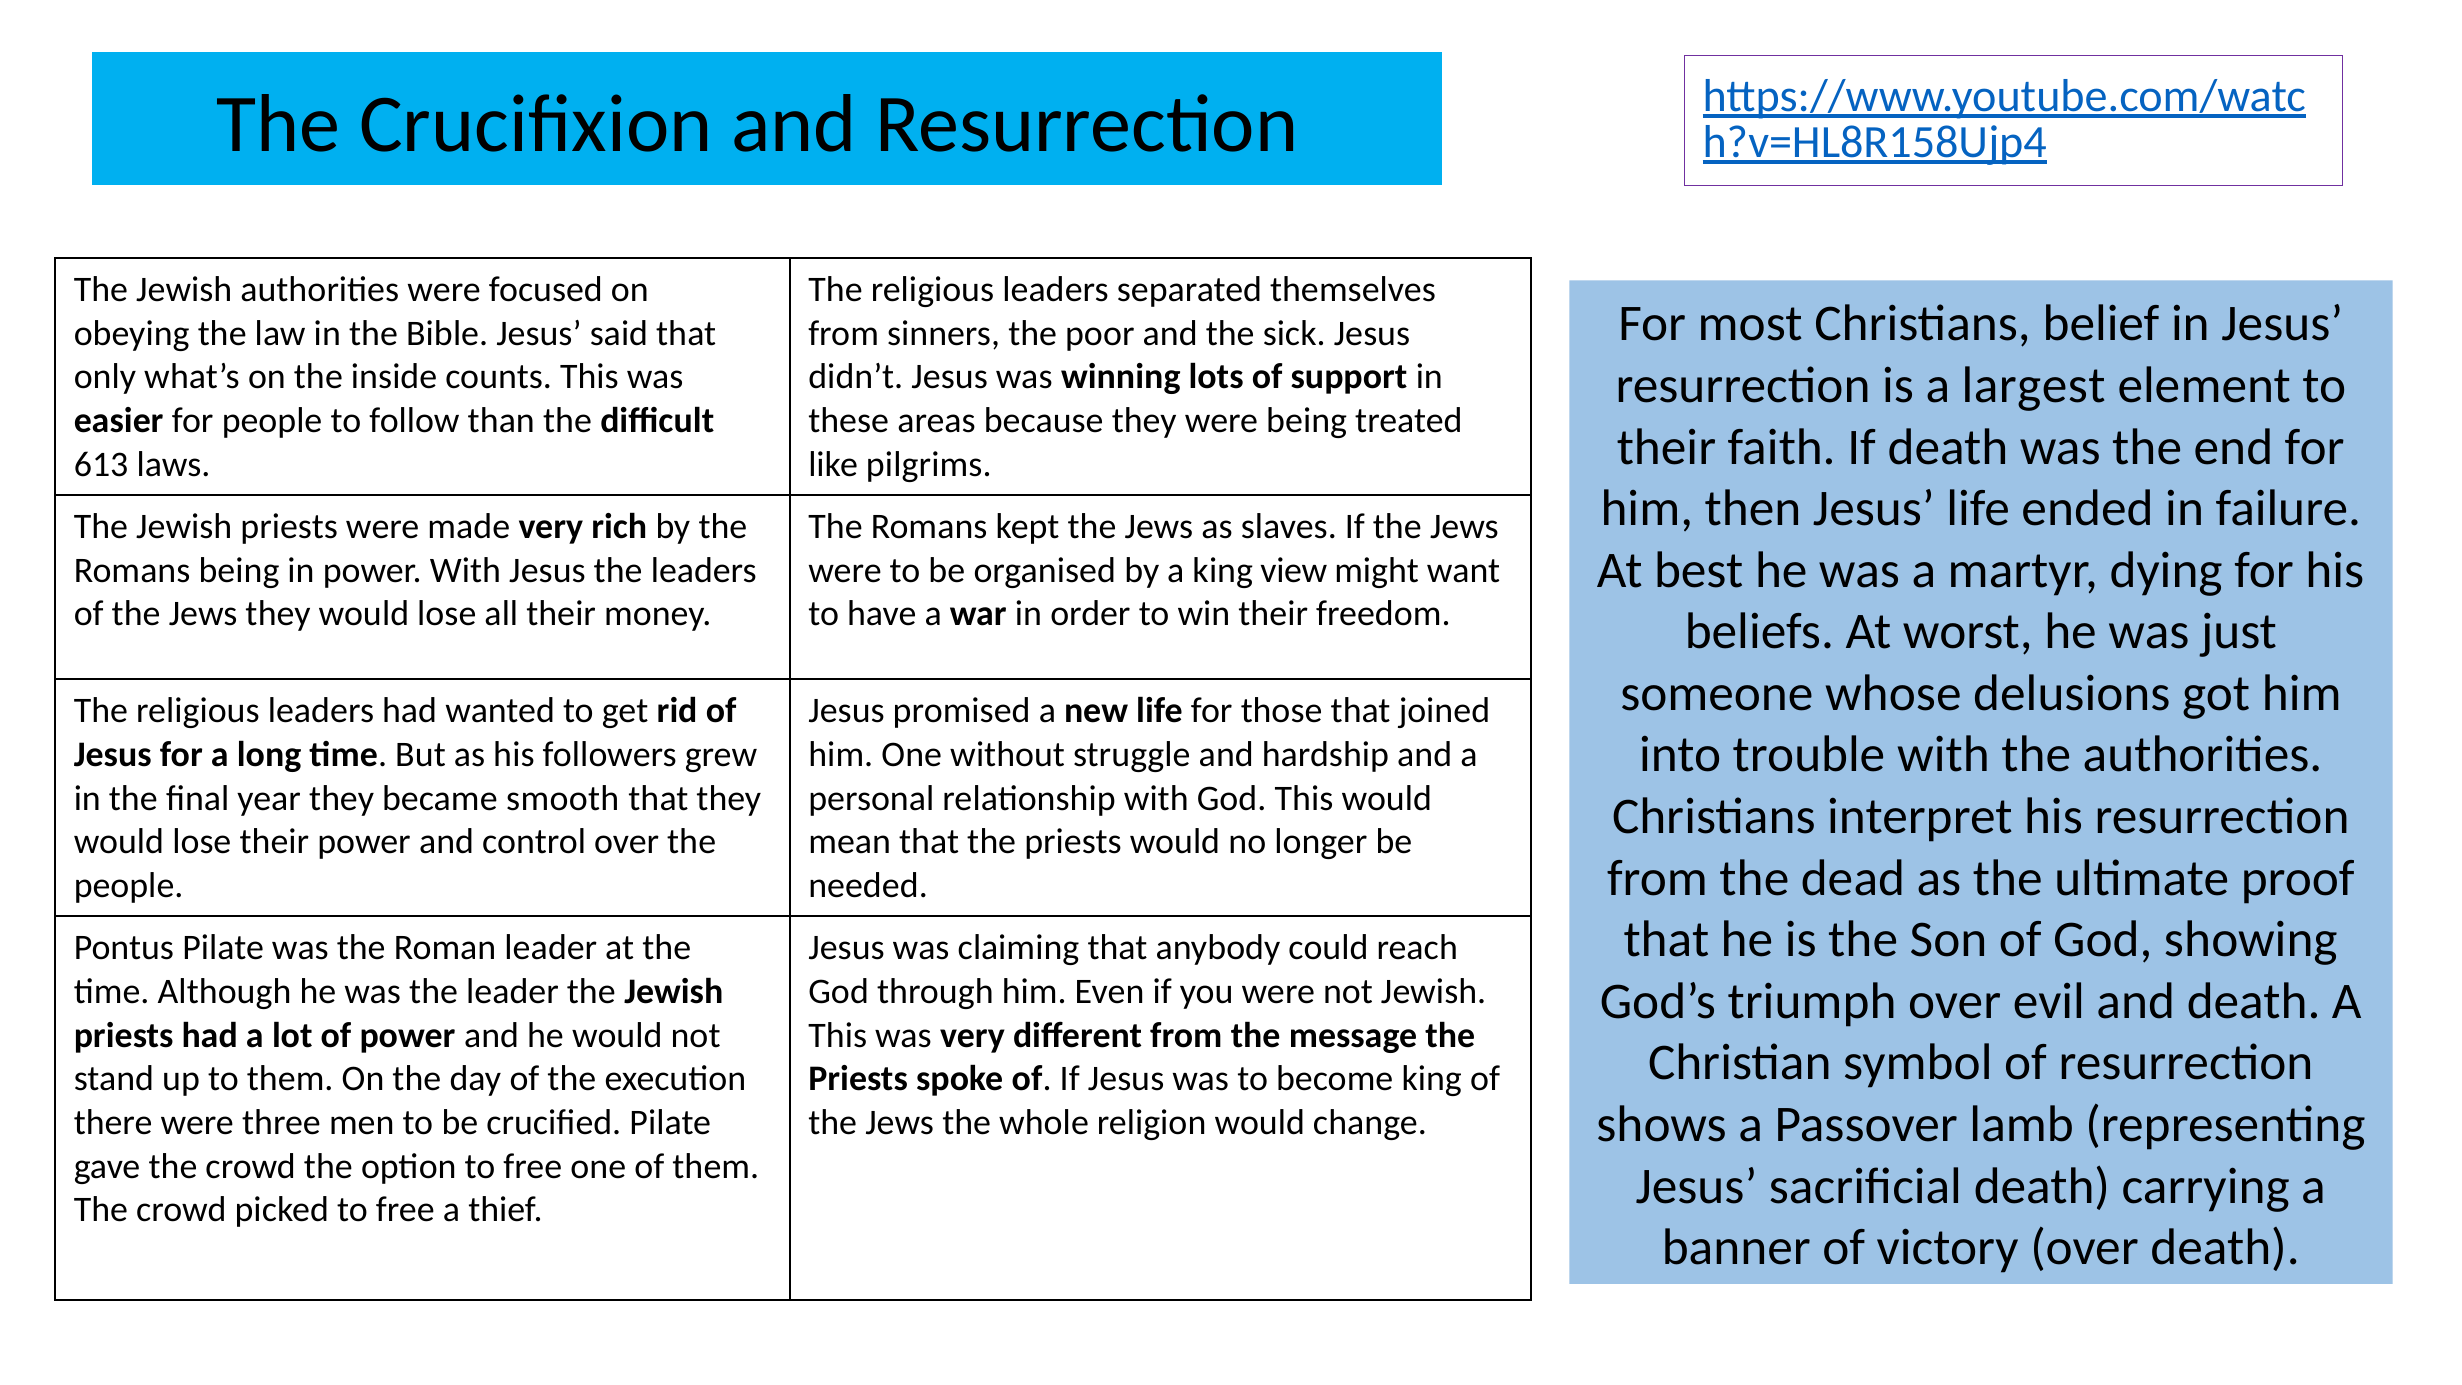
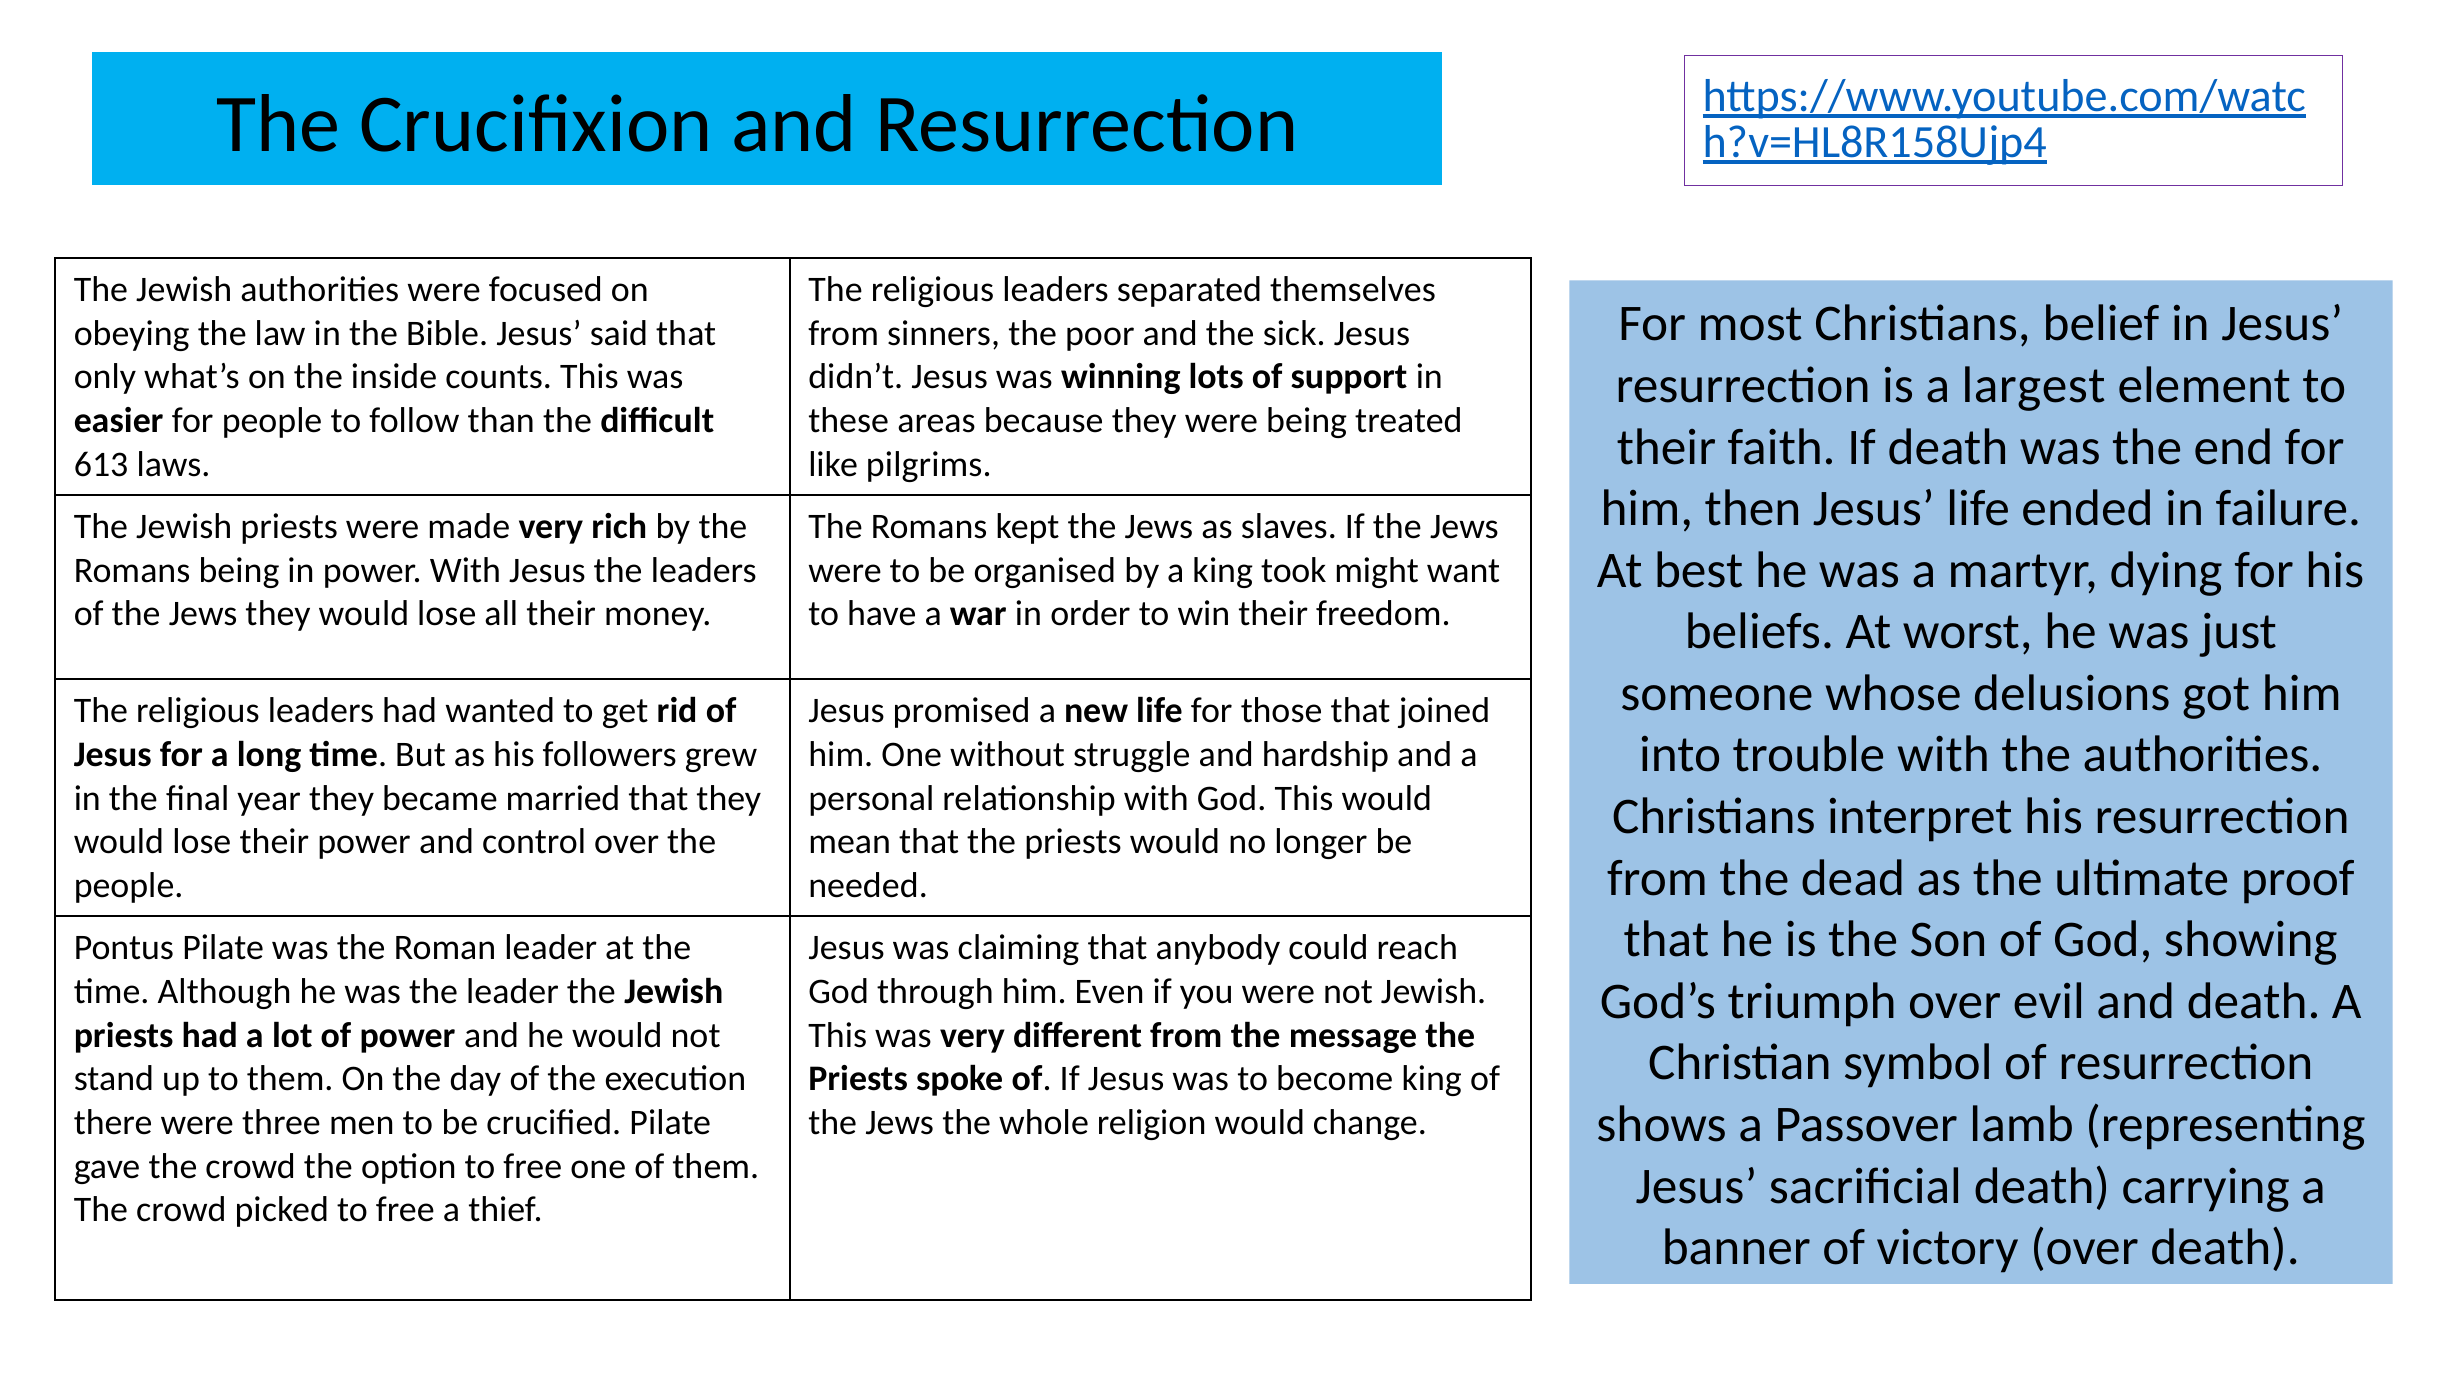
view: view -> took (1294, 570)
smooth: smooth -> married (563, 798)
